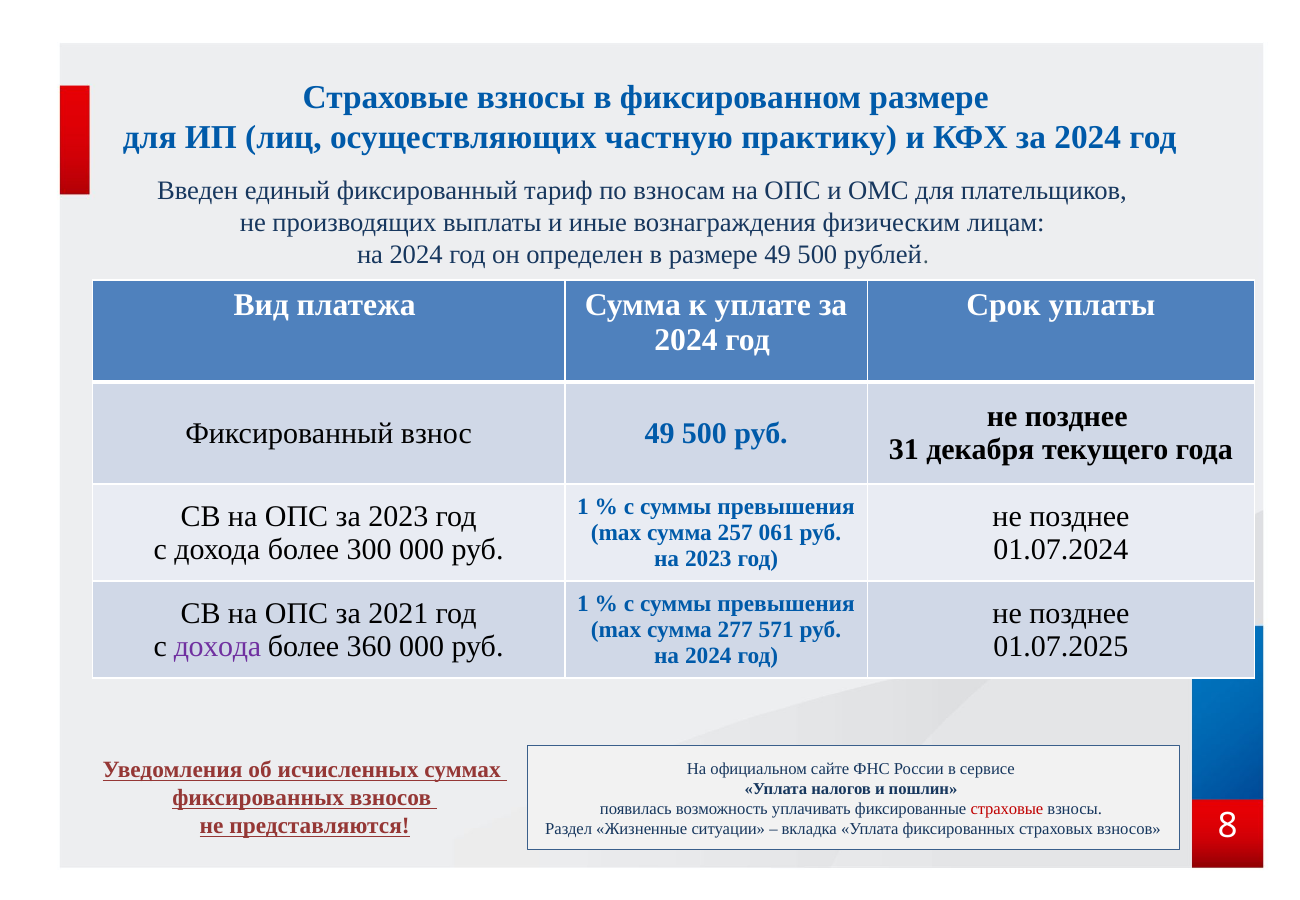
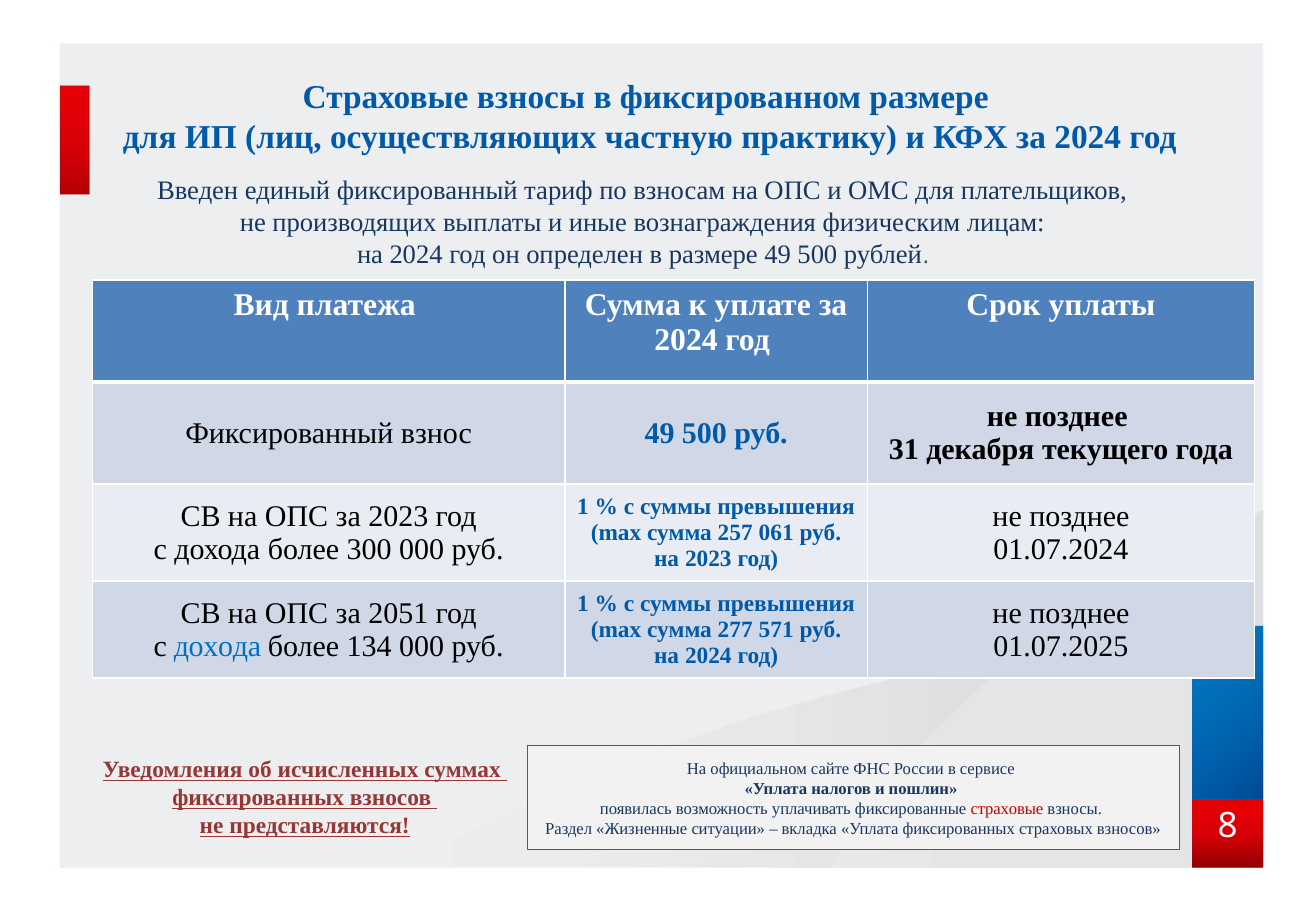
2021: 2021 -> 2051 (398, 613)
дохода colour: purple -> blue (217, 646)
360: 360 -> 134 (369, 646)
